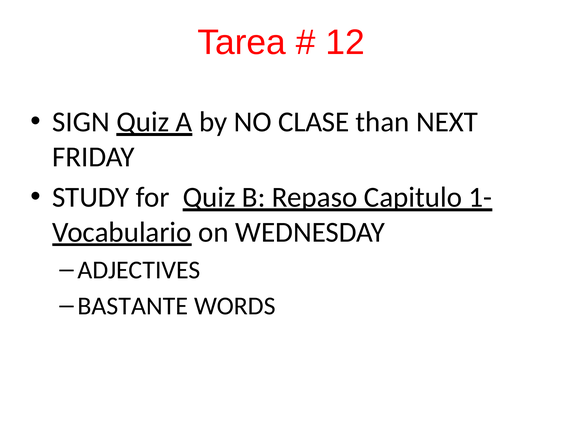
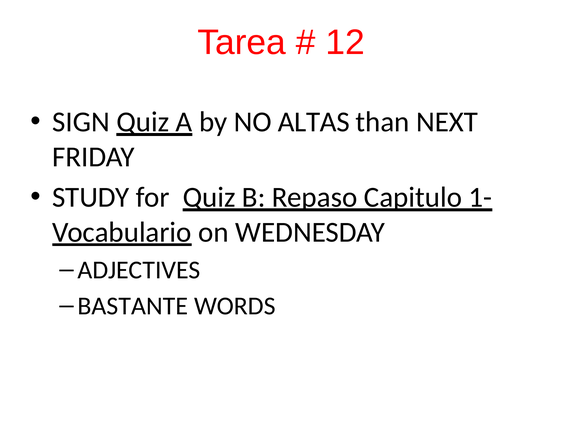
CLASE: CLASE -> ALTAS (314, 122)
